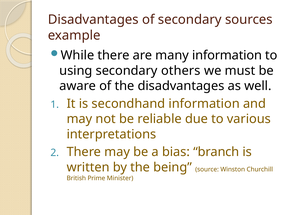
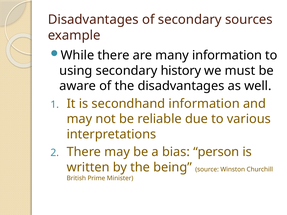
others: others -> history (181, 71)
branch: branch -> person (216, 152)
